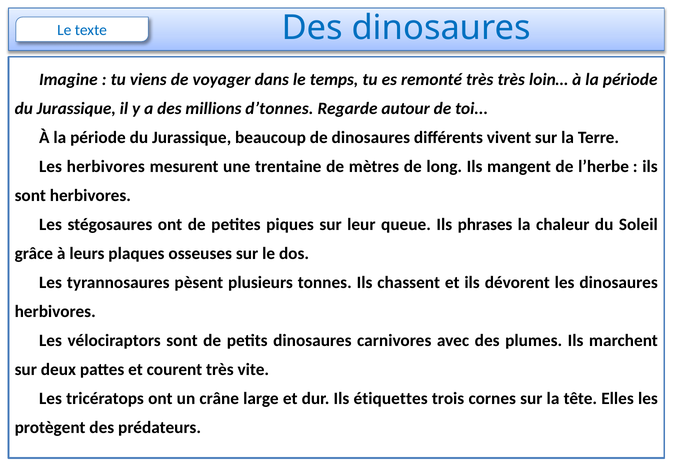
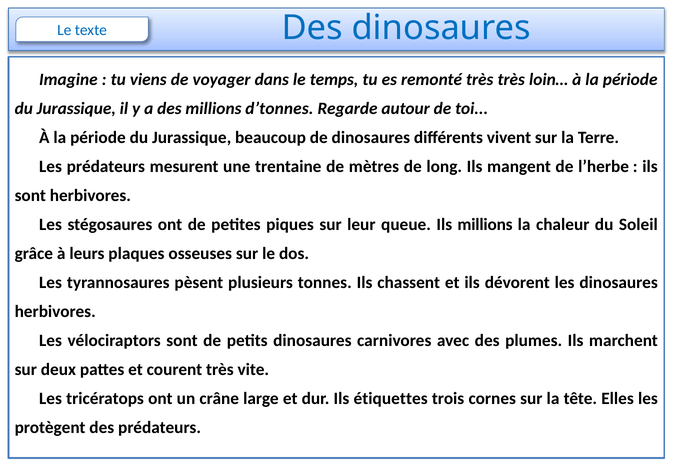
Les herbivores: herbivores -> prédateurs (106, 167)
Ils phrases: phrases -> millions (485, 225)
